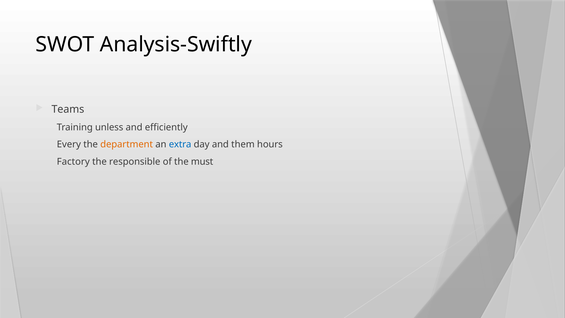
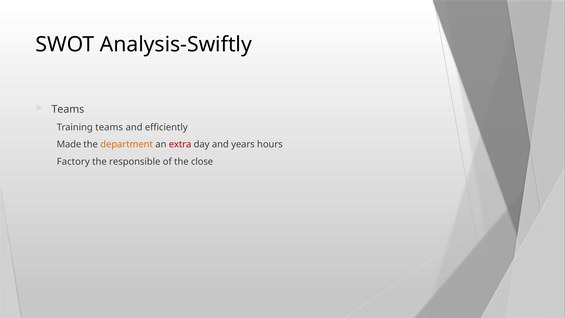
Training unless: unless -> teams (109, 127)
Every: Every -> Made (69, 144)
extra colour: blue -> red (180, 144)
them: them -> years (243, 144)
must: must -> close (202, 162)
